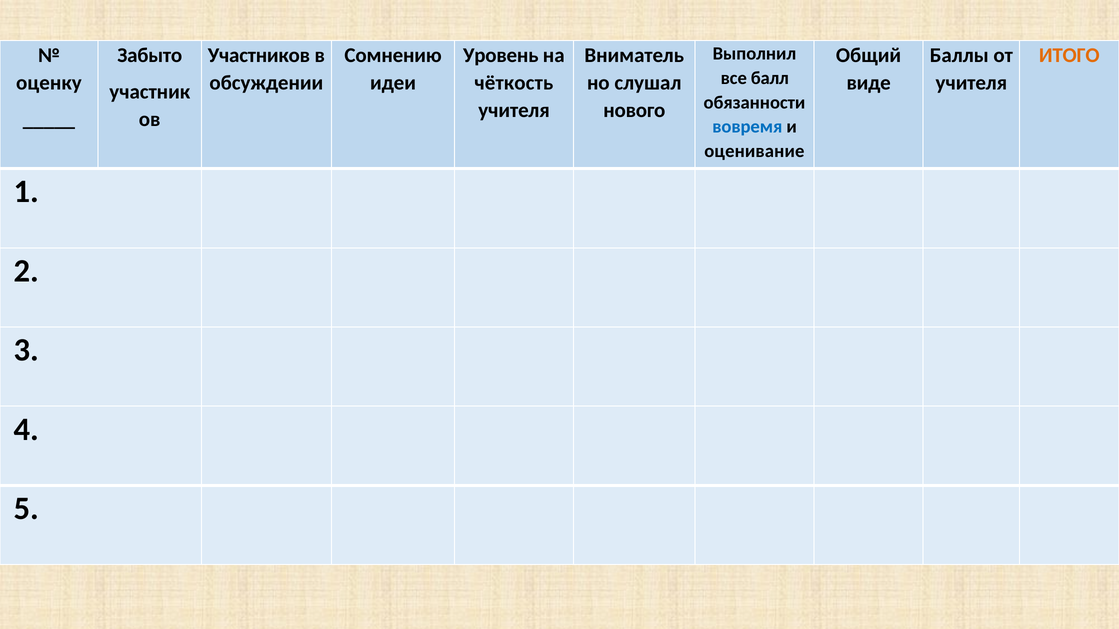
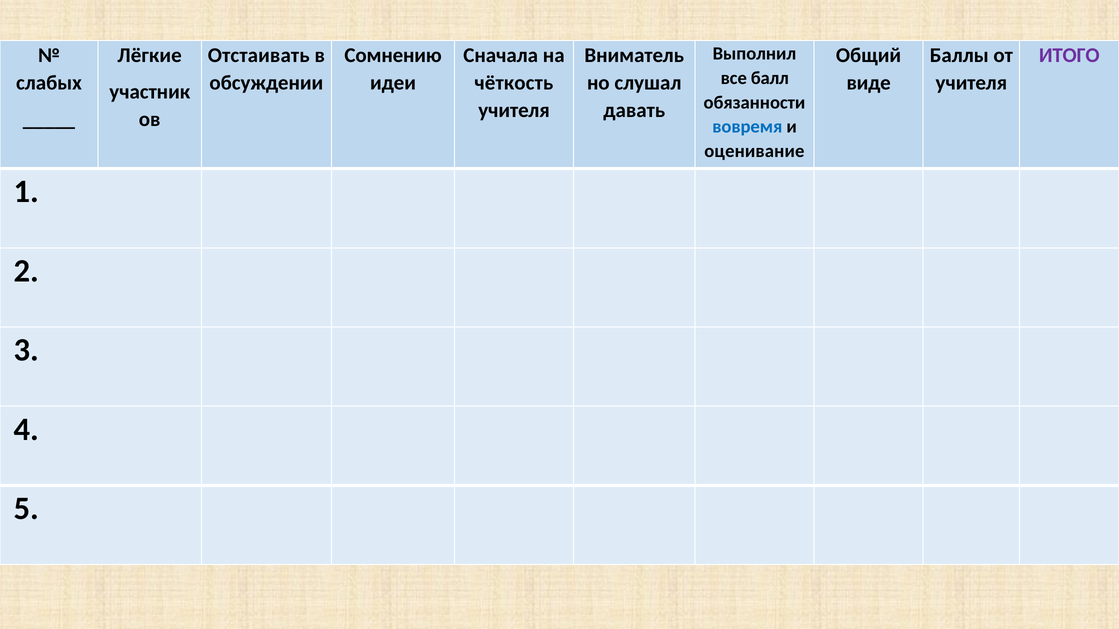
Забыто: Забыто -> Лёгкие (150, 55)
Участников: Участников -> Отстаивать (259, 55)
Уровень: Уровень -> Сначала (501, 55)
ИТОГО colour: orange -> purple (1069, 55)
оценку: оценку -> слабых (49, 83)
нового: нового -> давать (634, 110)
